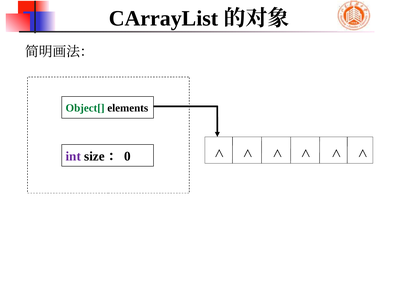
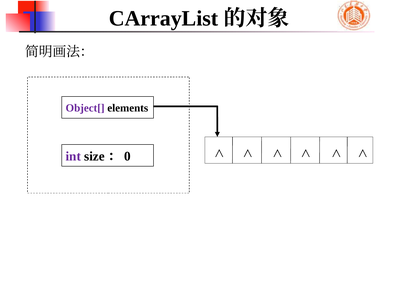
Object[ colour: green -> purple (85, 108)
